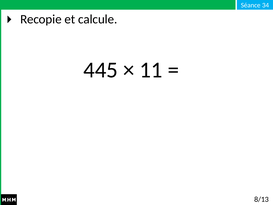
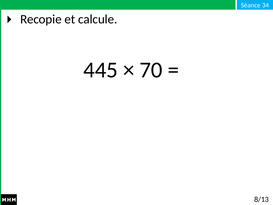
11: 11 -> 70 (151, 70)
